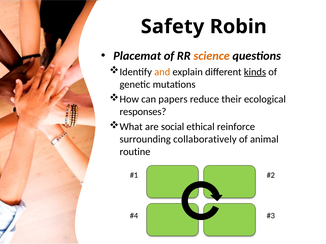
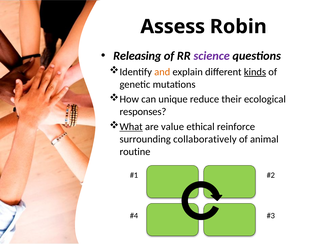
Safety: Safety -> Assess (173, 27)
Placemat: Placemat -> Releasing (137, 56)
science colour: orange -> purple (212, 56)
papers: papers -> unique (173, 100)
What underline: none -> present (131, 127)
social: social -> value (173, 127)
